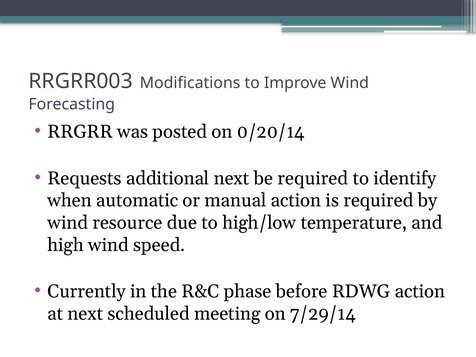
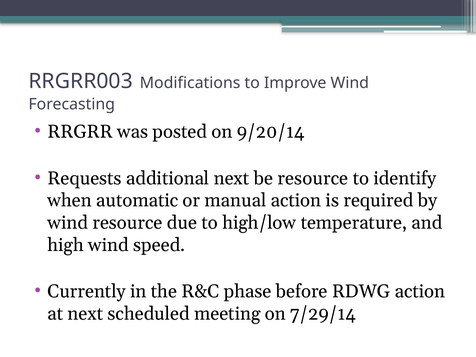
0/20/14: 0/20/14 -> 9/20/14 (271, 132)
be required: required -> resource (313, 178)
